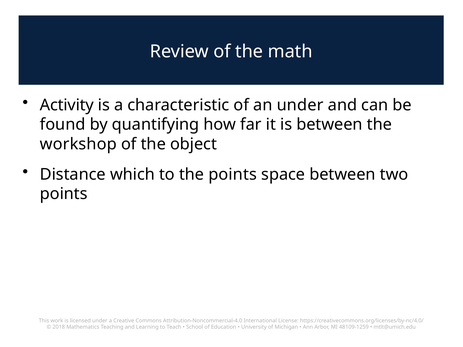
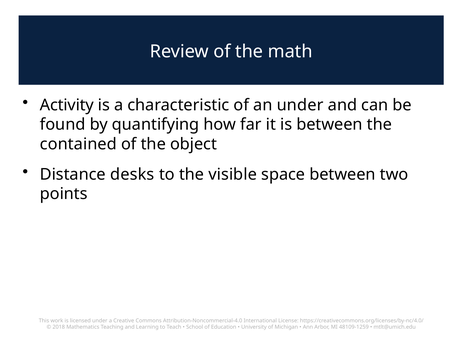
workshop: workshop -> contained (78, 144)
which: which -> desks (132, 175)
the points: points -> visible (233, 175)
